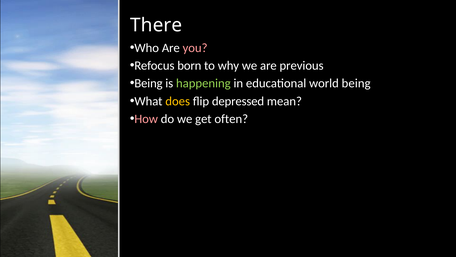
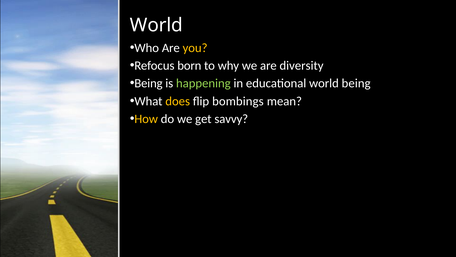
There: There -> World (156, 25)
you colour: pink -> yellow (195, 48)
previous: previous -> diversity (302, 66)
depressed: depressed -> bombings (238, 101)
How colour: pink -> yellow (146, 119)
often: often -> savvy (231, 119)
